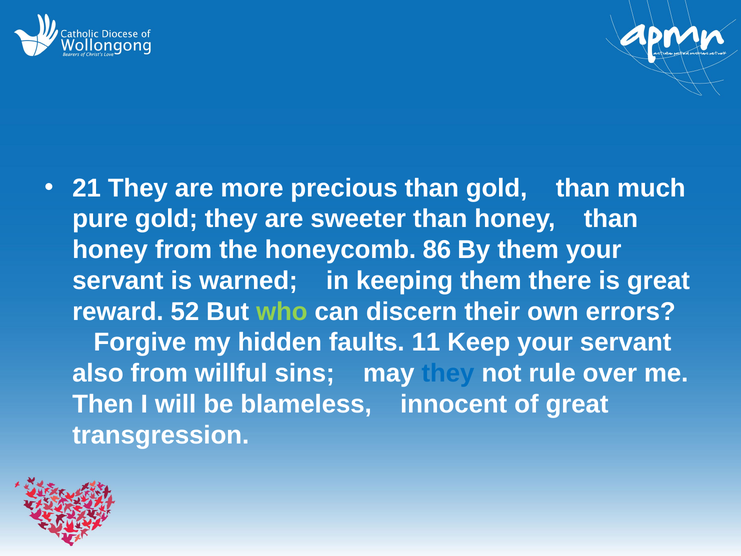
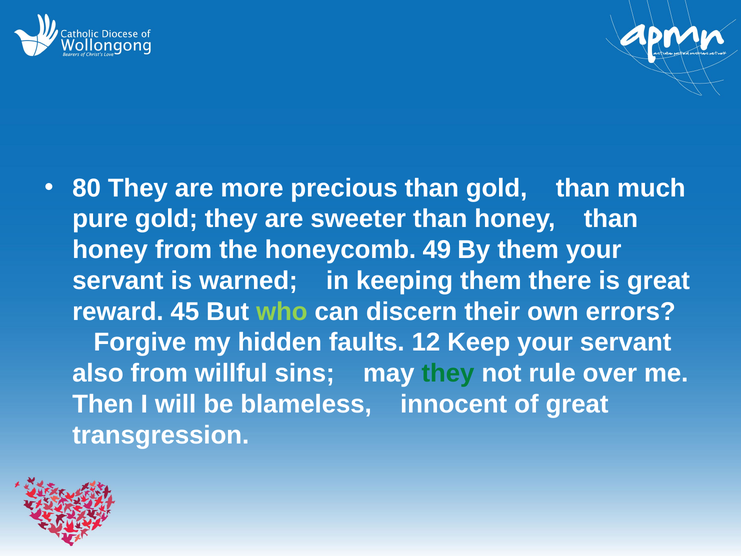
21: 21 -> 80 (87, 188)
86: 86 -> 49 (437, 250)
52: 52 -> 45 (185, 311)
11: 11 -> 12 (426, 342)
they colour: blue -> green (448, 373)
